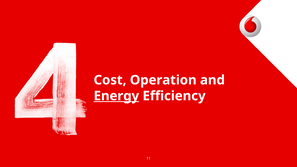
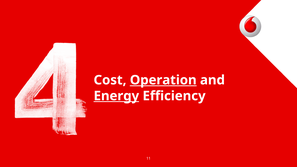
Operation underline: none -> present (163, 80)
